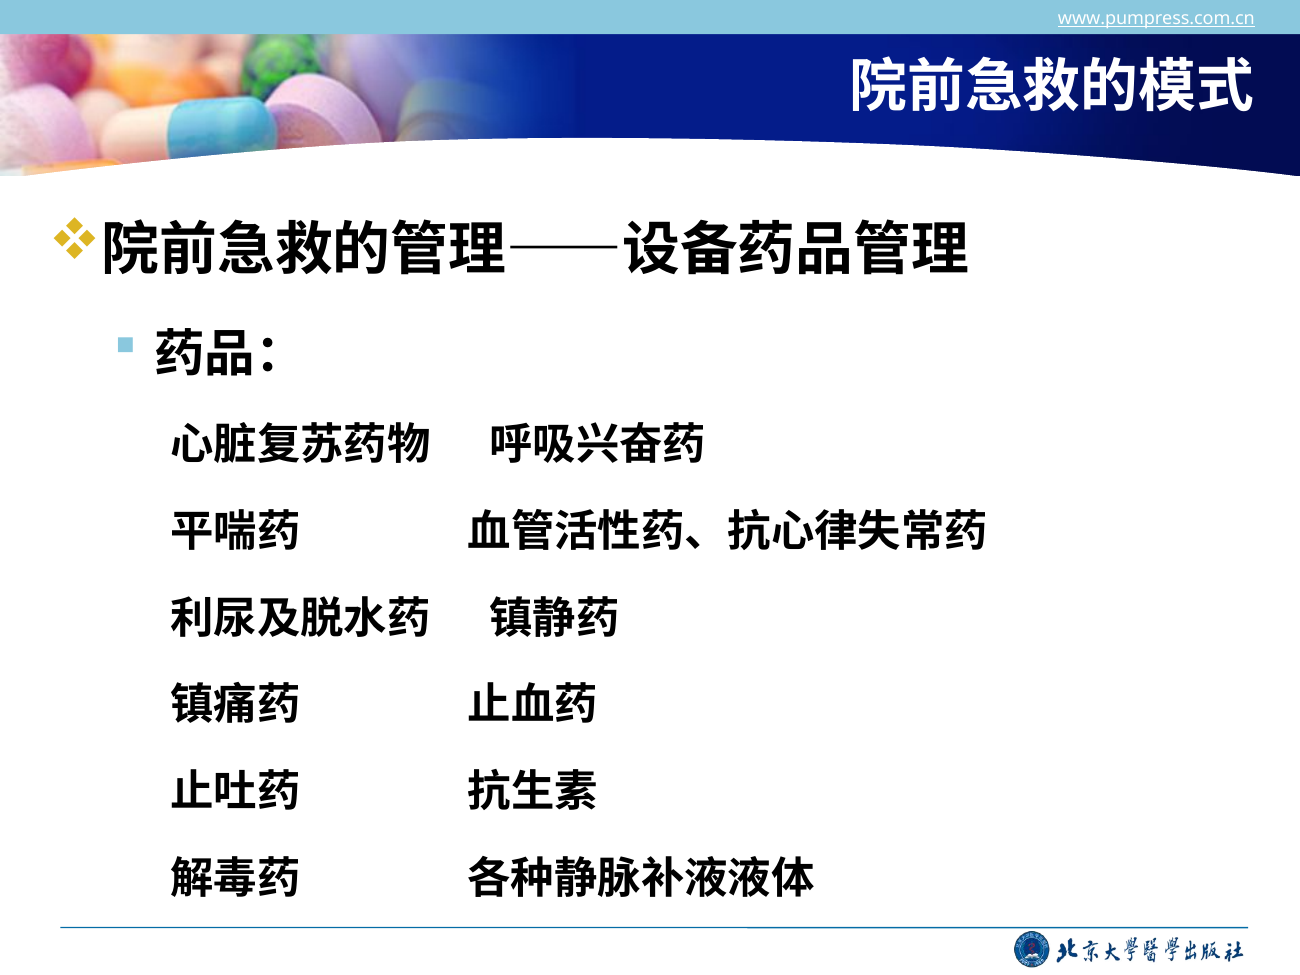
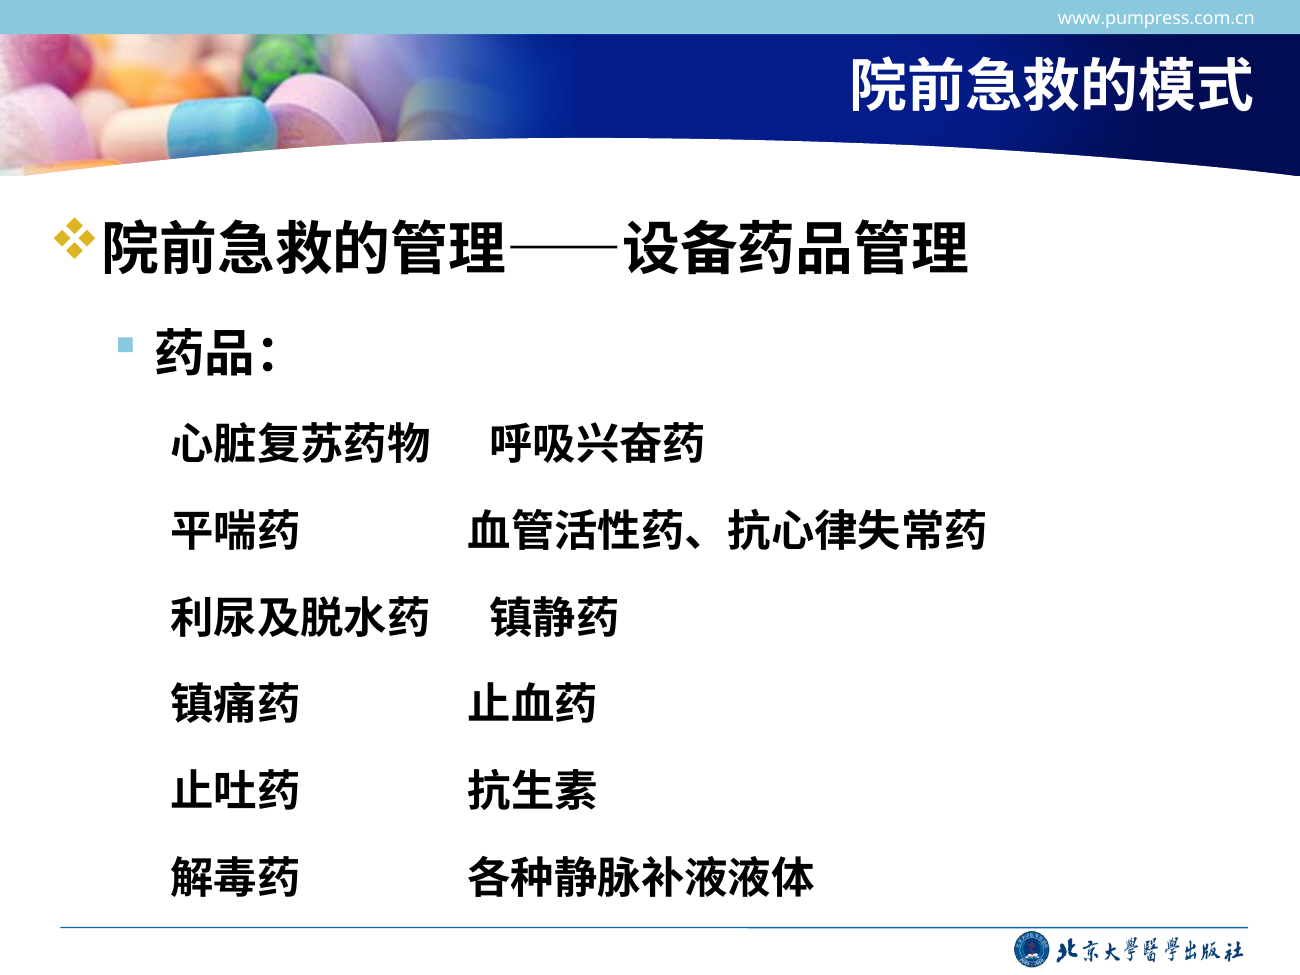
www.pumpress.com.cn underline: present -> none (1156, 19)
